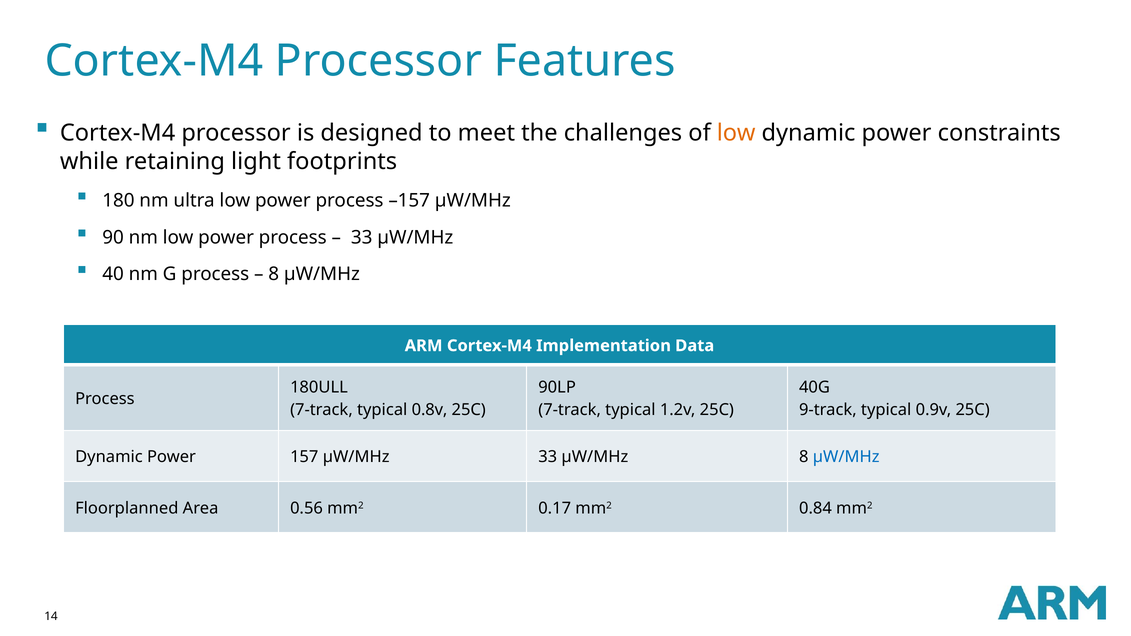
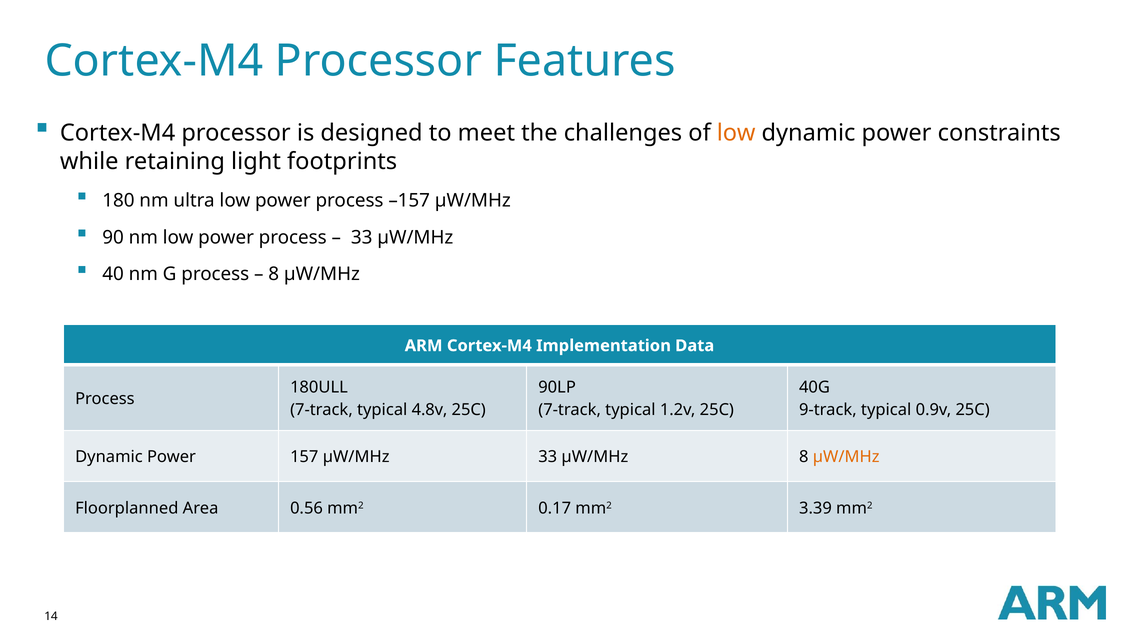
0.8v: 0.8v -> 4.8v (430, 410)
µW/MHz colour: blue -> orange (846, 457)
0.84: 0.84 -> 3.39 (815, 508)
